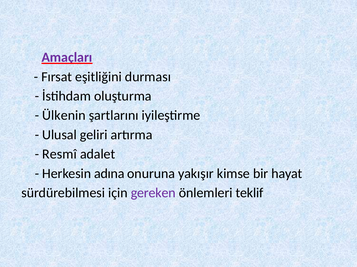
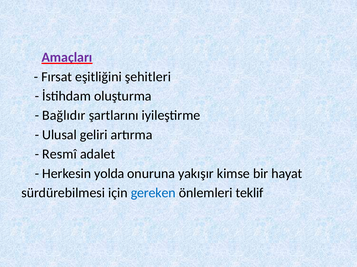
durması: durması -> şehitleri (148, 77)
Ülkenin: Ülkenin -> Bağlıdır (64, 116)
adına: adına -> yolda (109, 174)
gereken colour: purple -> blue (153, 193)
